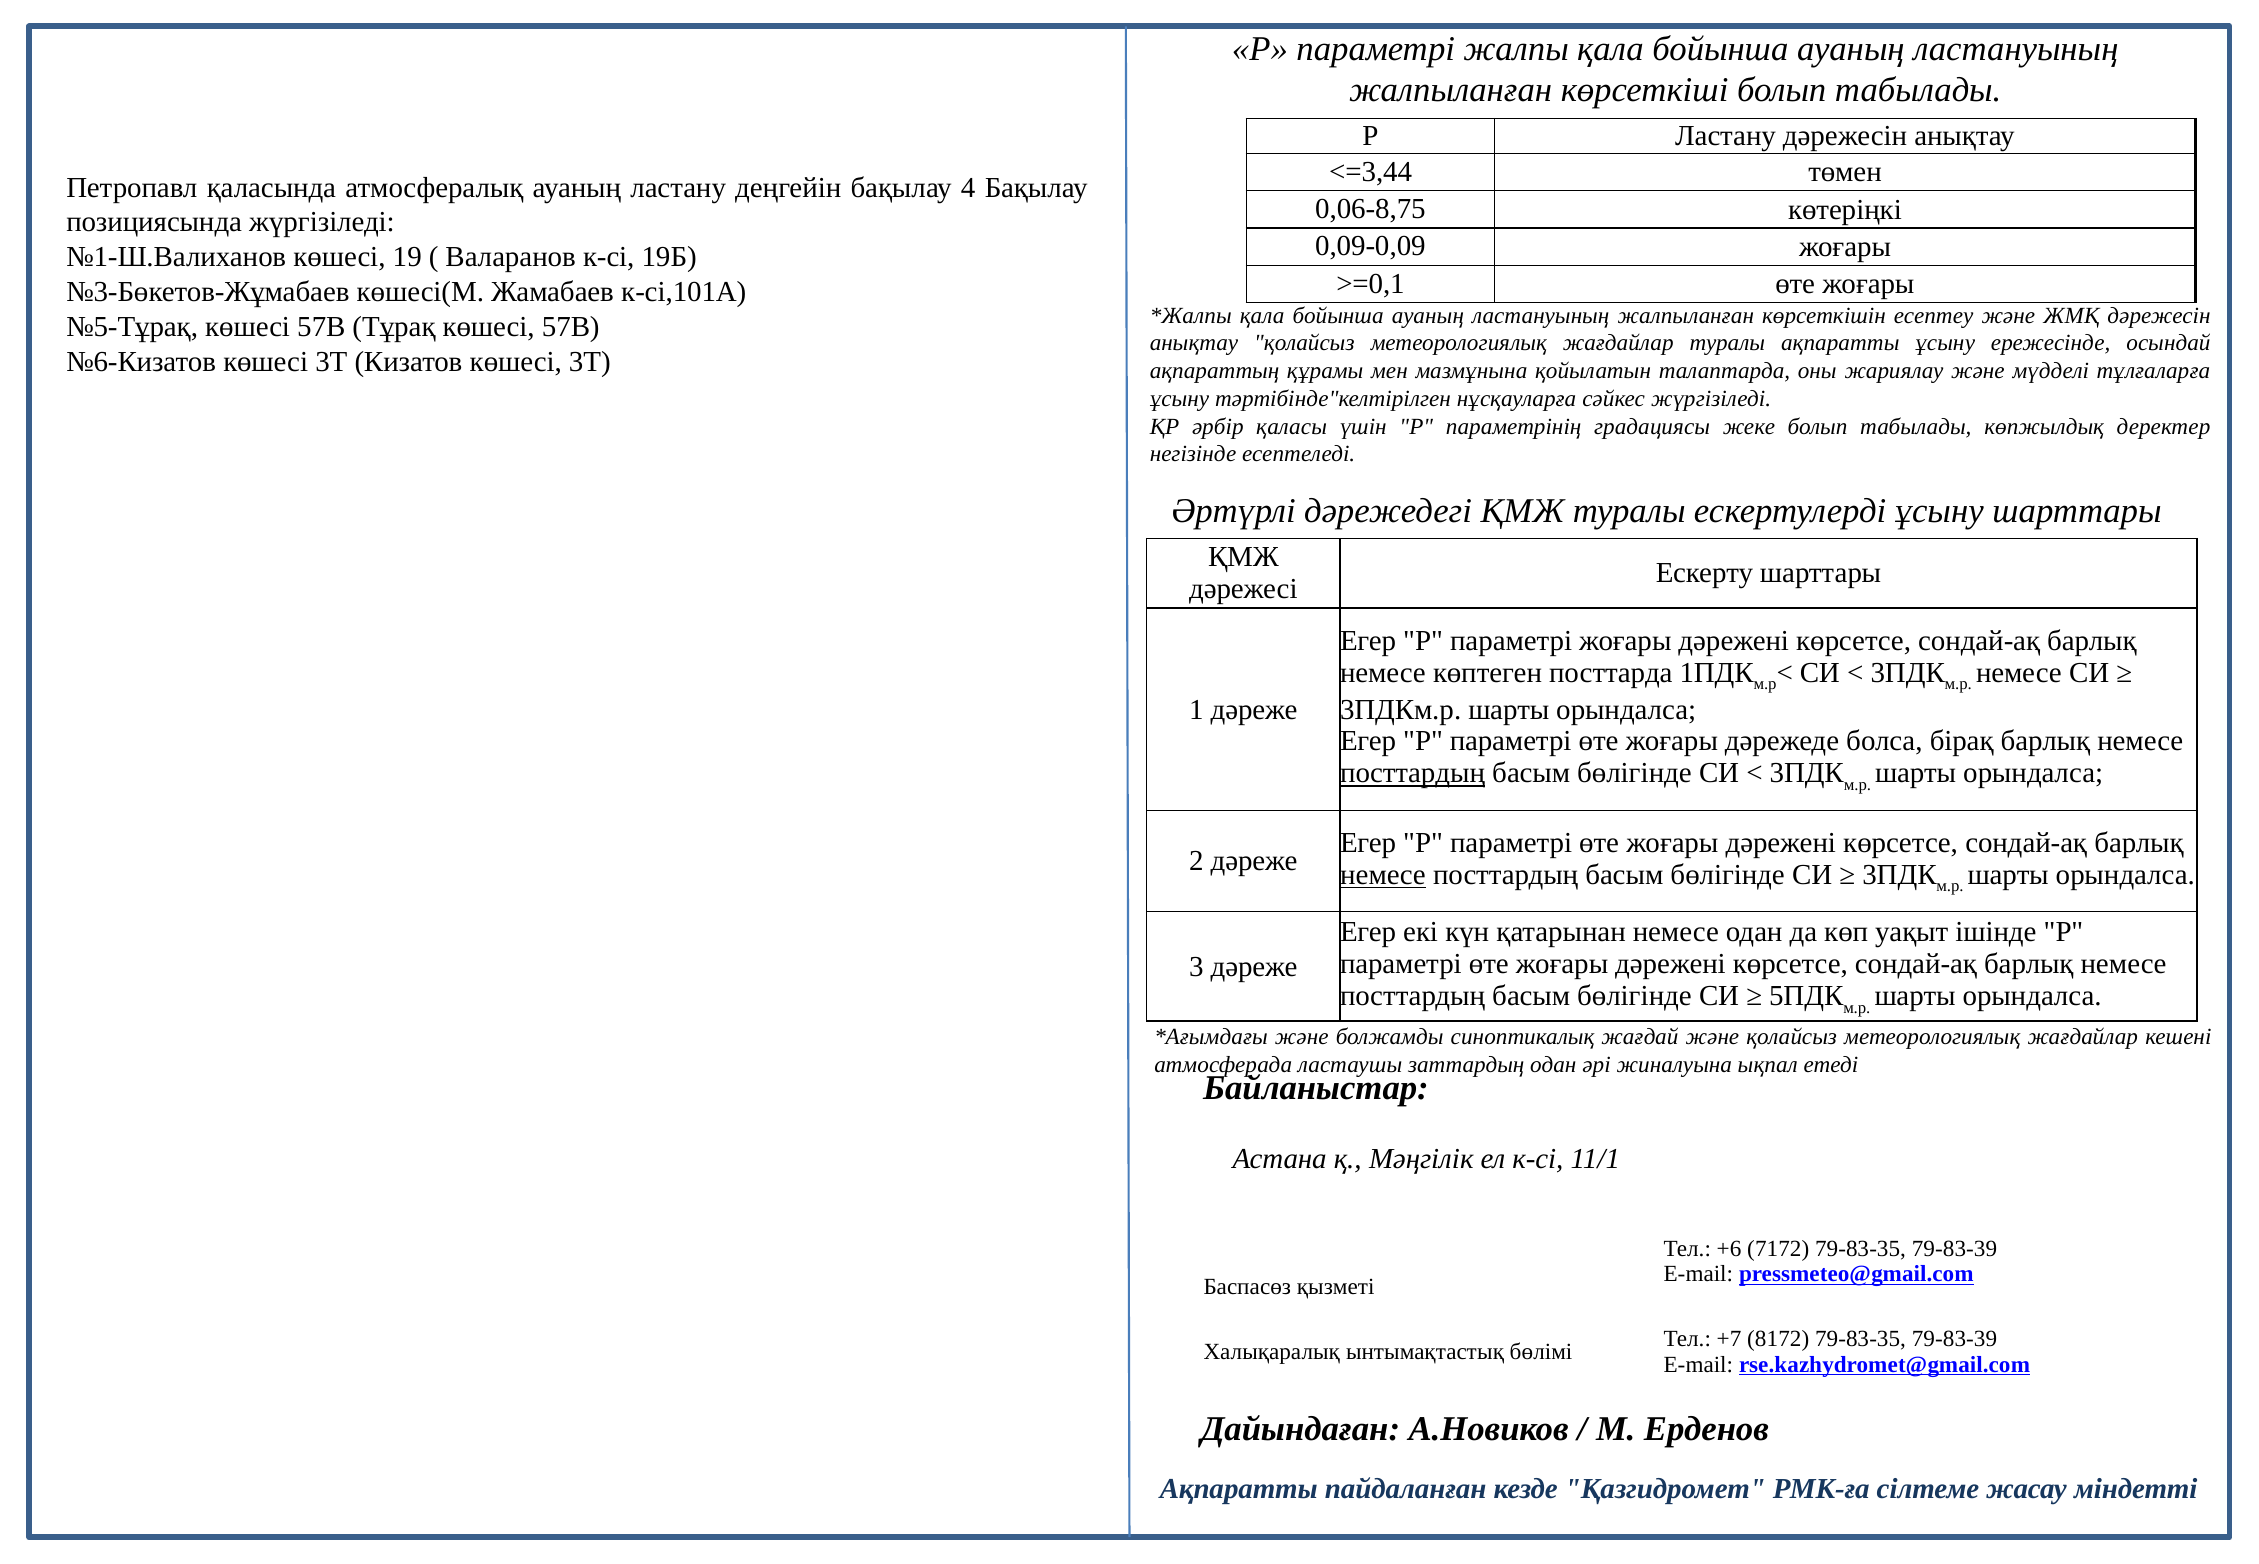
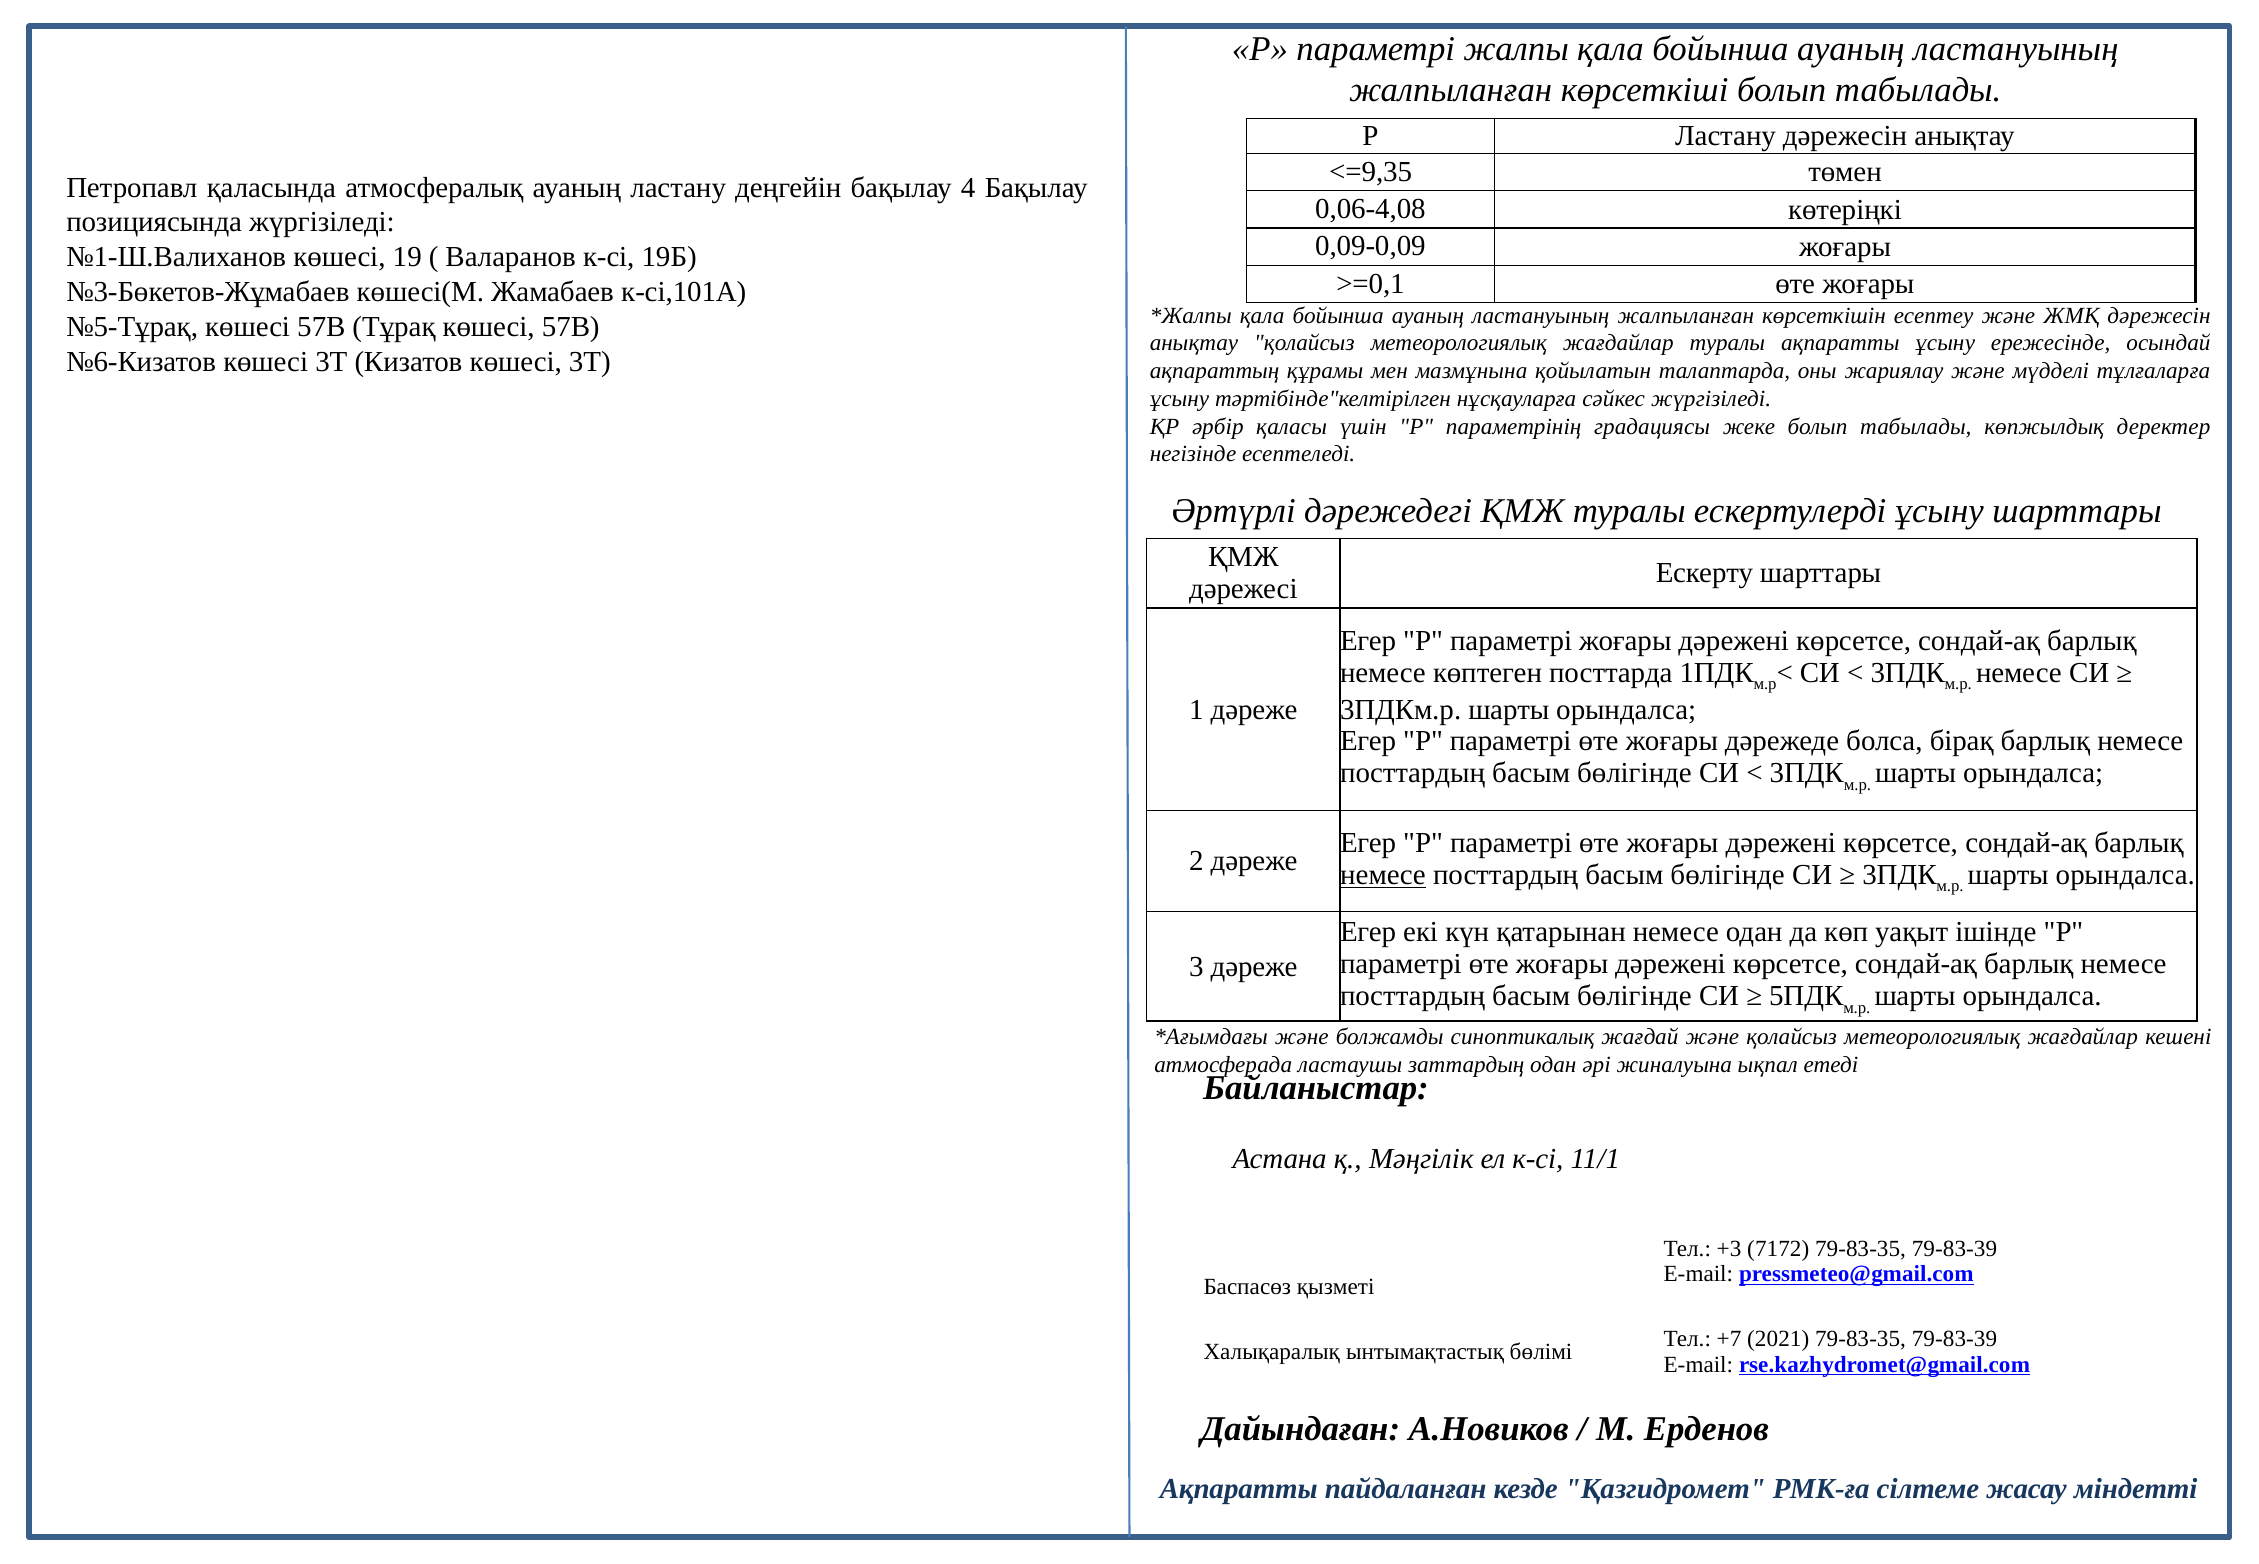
<=3,44: <=3,44 -> <=9,35 (1371, 172)
0,06-8,75: 0,06-8,75 -> 0,06-4,08 (1370, 209)
посттардың underline: present -> none (1413, 773)
+6: +6 -> +3 (1729, 1248)
8172: 8172 -> 2021 (1778, 1339)
